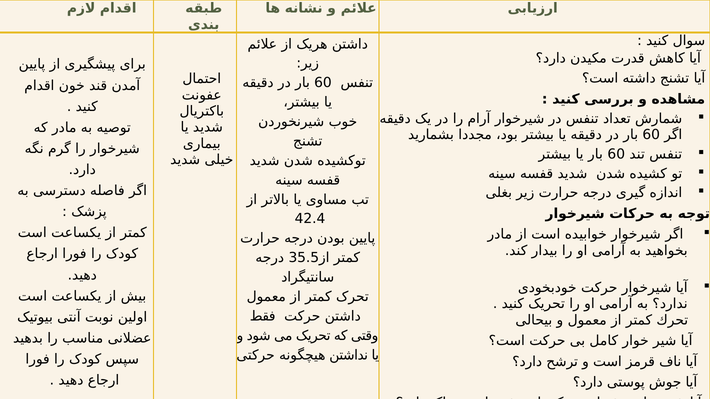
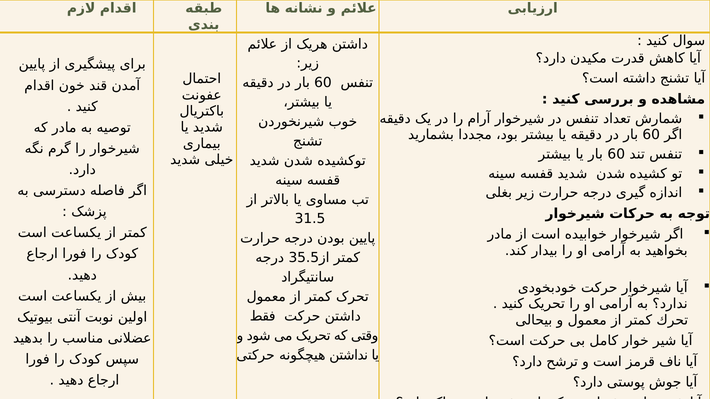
42.4: 42.4 -> 31.5 (310, 219)
